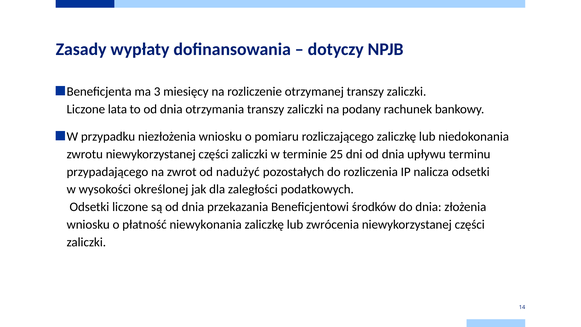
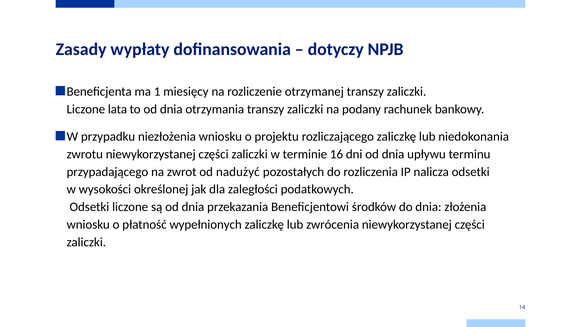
3: 3 -> 1 (157, 92)
pomiaru: pomiaru -> projektu (277, 136)
25: 25 -> 16 (337, 154)
niewykonania: niewykonania -> wypełnionych (206, 225)
